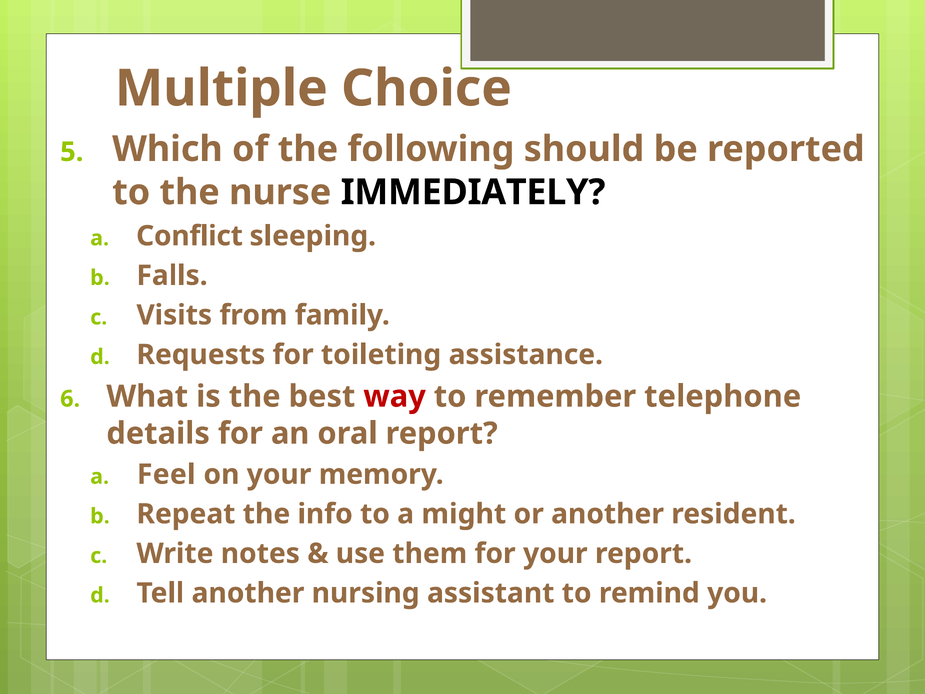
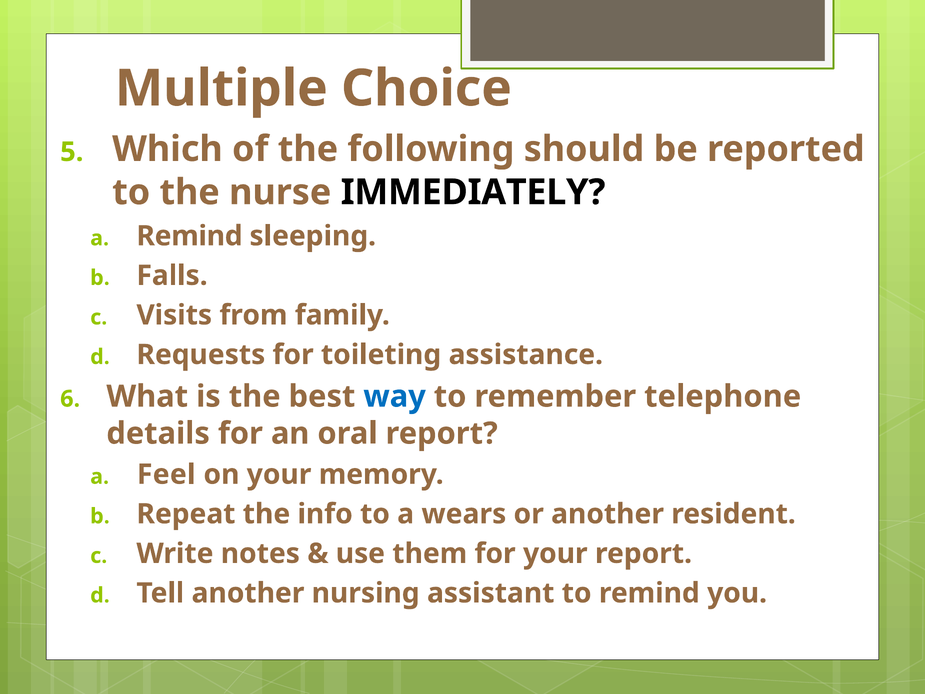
a Conflict: Conflict -> Remind (190, 236)
way colour: red -> blue (395, 396)
might: might -> wears (464, 514)
